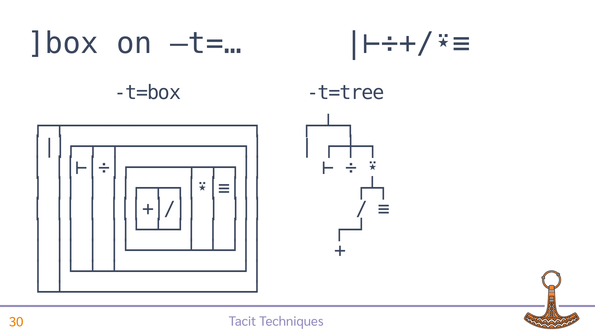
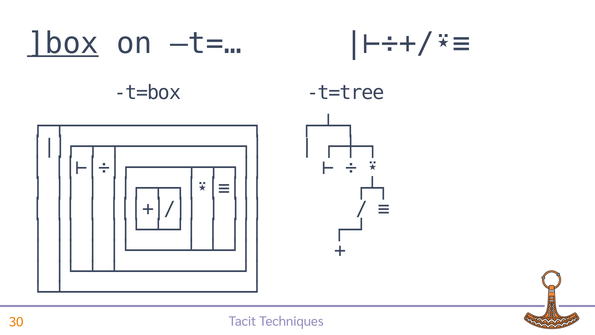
]box underline: none -> present (63, 43)
